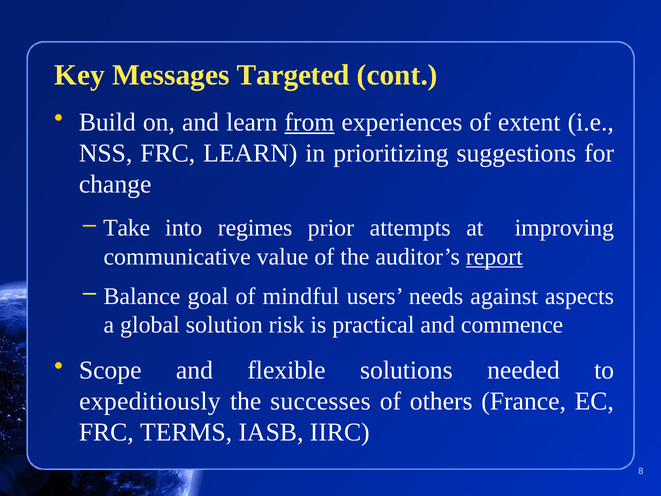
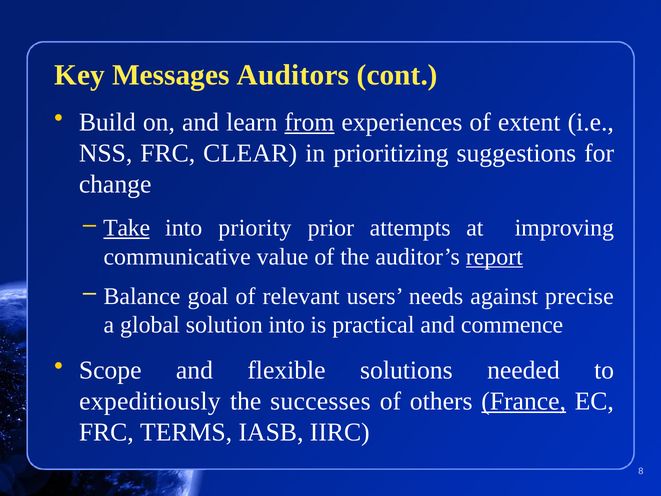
Targeted: Targeted -> Auditors (293, 75)
FRC LEARN: LEARN -> CLEAR (250, 153)
Take underline: none -> present (127, 228)
regimes: regimes -> priority (255, 228)
mindful: mindful -> relevant (301, 296)
aspects: aspects -> precise (579, 296)
solution risk: risk -> into (287, 325)
France underline: none -> present (524, 401)
